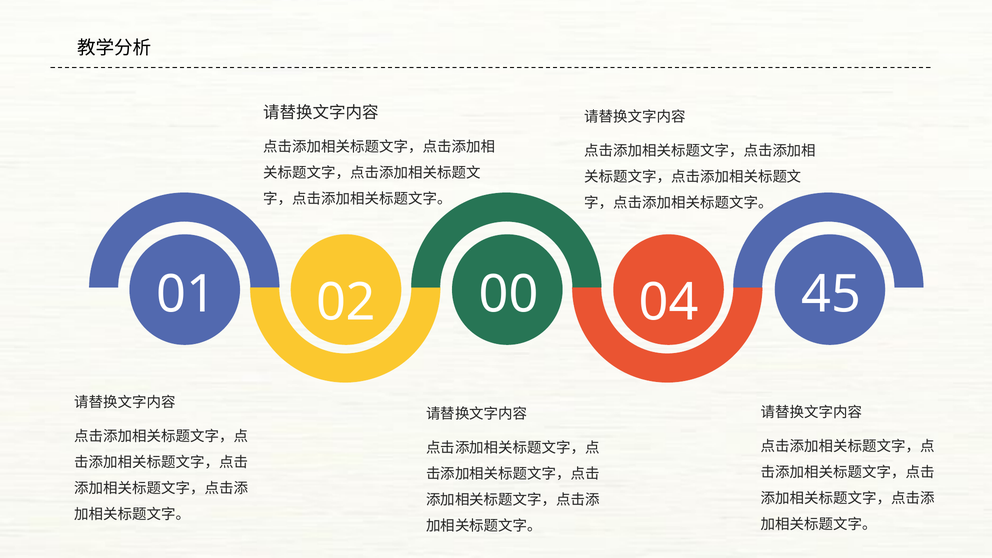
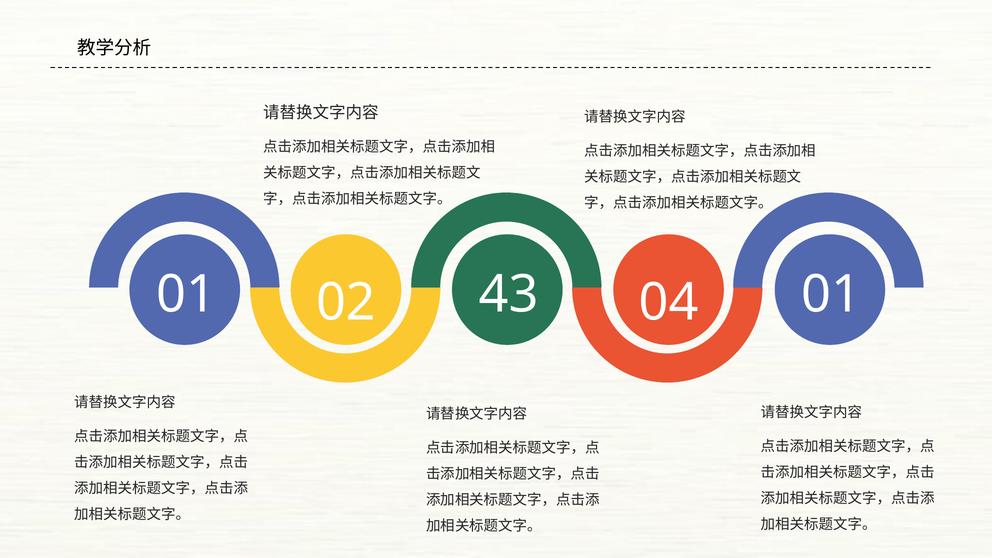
00: 00 -> 43 (509, 295)
04 45: 45 -> 01 (831, 295)
